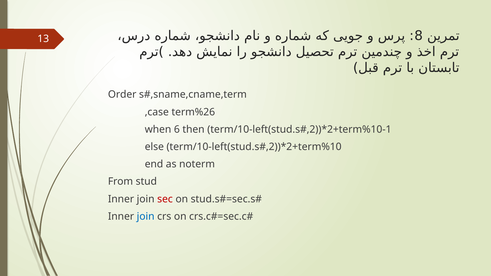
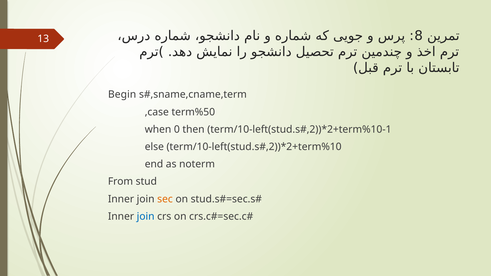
Order: Order -> Begin (122, 95)
term%26: term%26 -> term%50 (193, 112)
6: 6 -> 0 (177, 129)
sec colour: red -> orange (165, 199)
